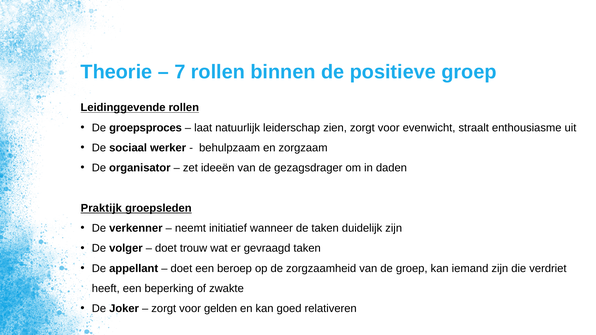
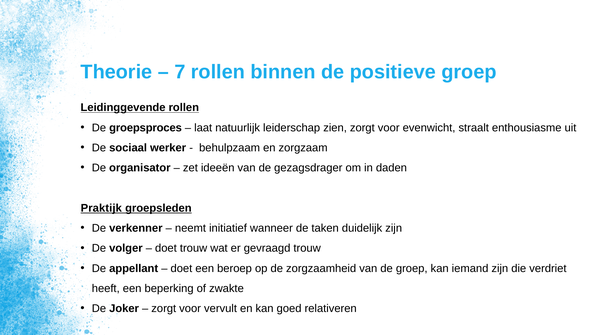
gevraagd taken: taken -> trouw (307, 248)
gelden: gelden -> vervult (221, 309)
